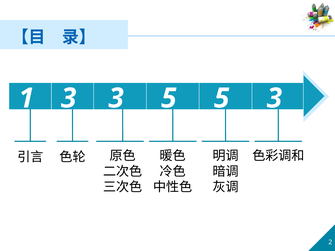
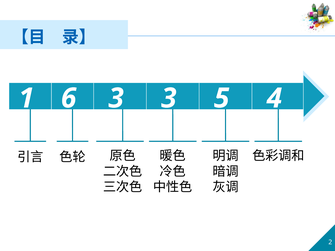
1 3: 3 -> 6 (69, 98)
3 5: 5 -> 3 (169, 98)
5 3: 3 -> 4 (274, 98)
